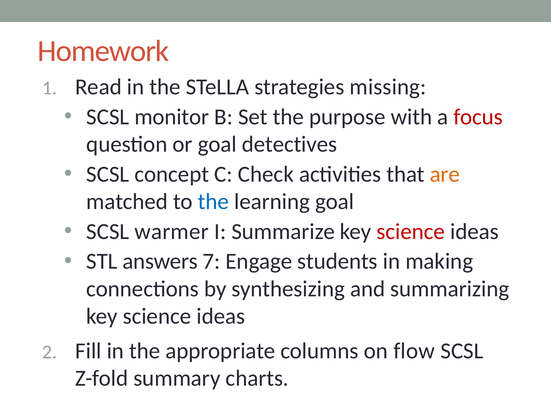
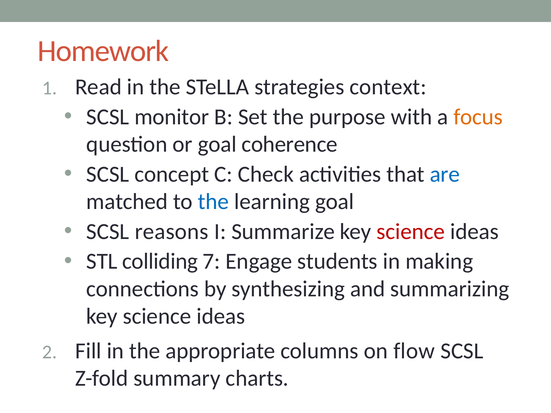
missing: missing -> context (388, 87)
focus colour: red -> orange (478, 117)
detectives: detectives -> coherence (290, 144)
are colour: orange -> blue (445, 174)
warmer: warmer -> reasons (172, 232)
answers: answers -> colliding (160, 262)
